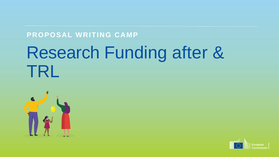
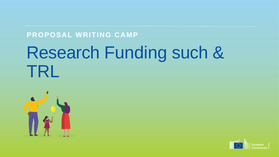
after: after -> such (190, 53)
